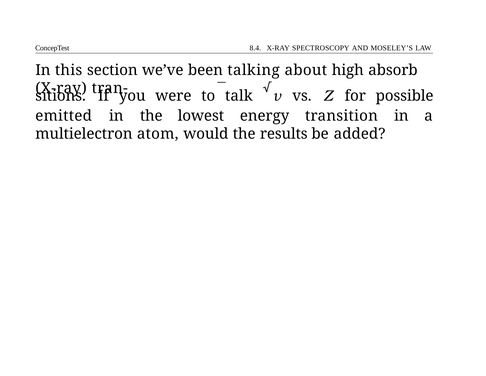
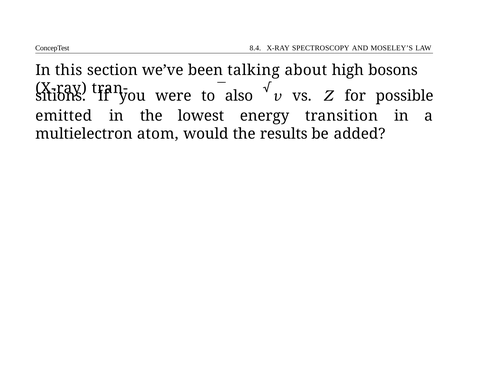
absorb: absorb -> bosons (393, 70)
talk: talk -> also (239, 96)
